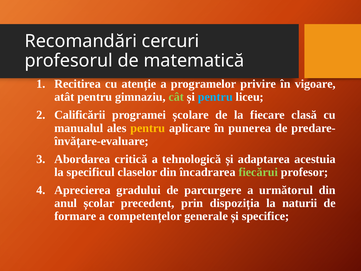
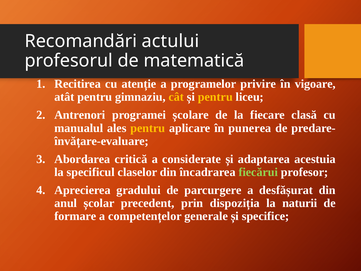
cercuri: cercuri -> actului (170, 41)
cât colour: light green -> yellow (176, 97)
pentru colour: light blue -> yellow (215, 97)
Calificării: Calificării -> Antrenori (80, 115)
tehnologică: tehnologică -> considerate (192, 159)
următorul: următorul -> desfășurat (286, 190)
